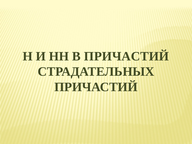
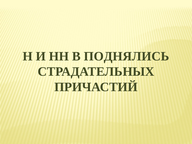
В ПРИЧАСТИЙ: ПРИЧАСТИЙ -> ПОДНЯЛИСЬ (126, 56)
